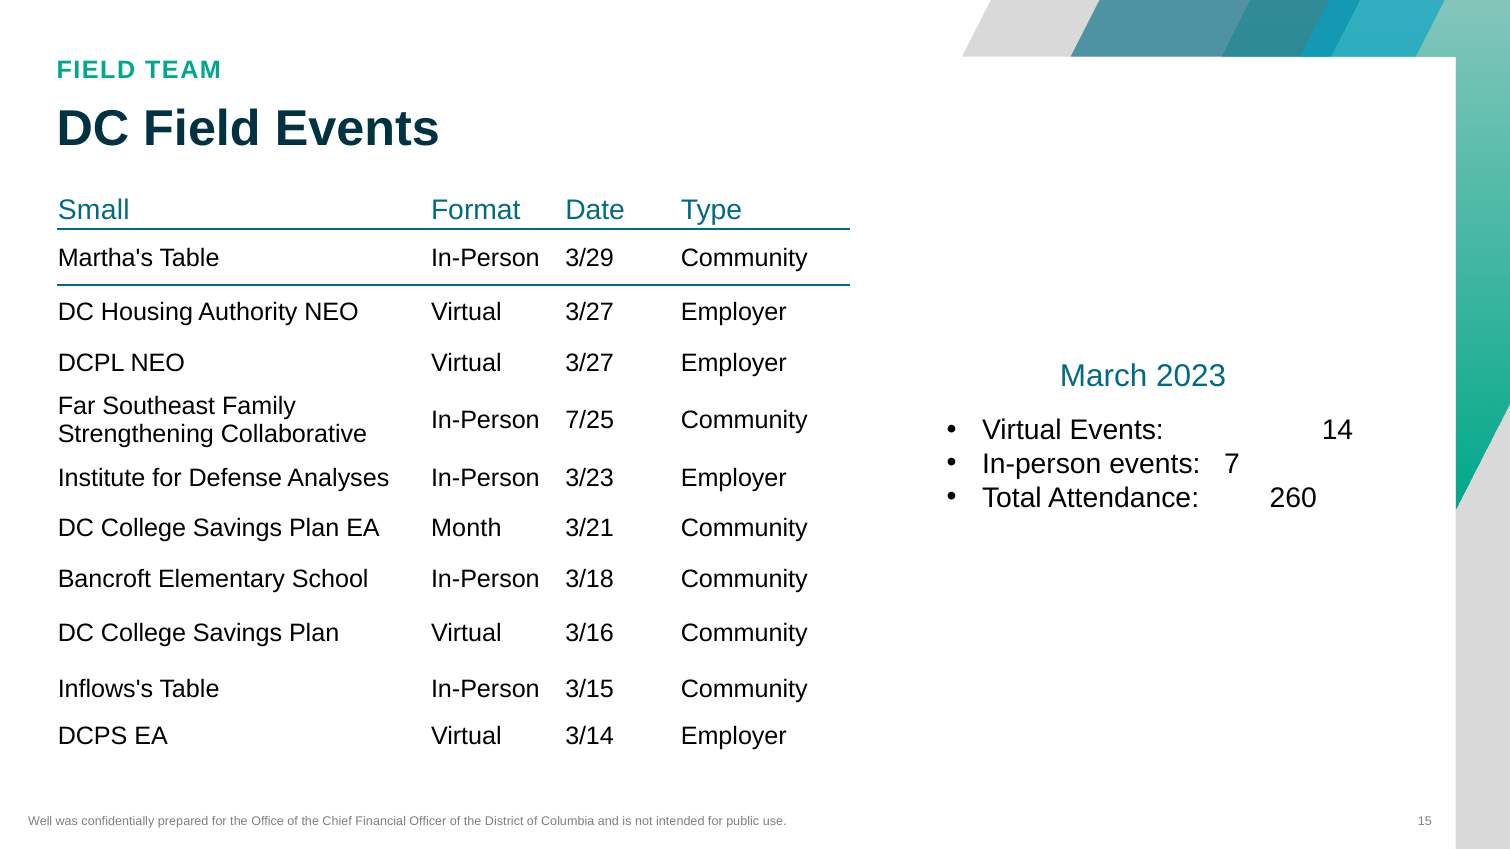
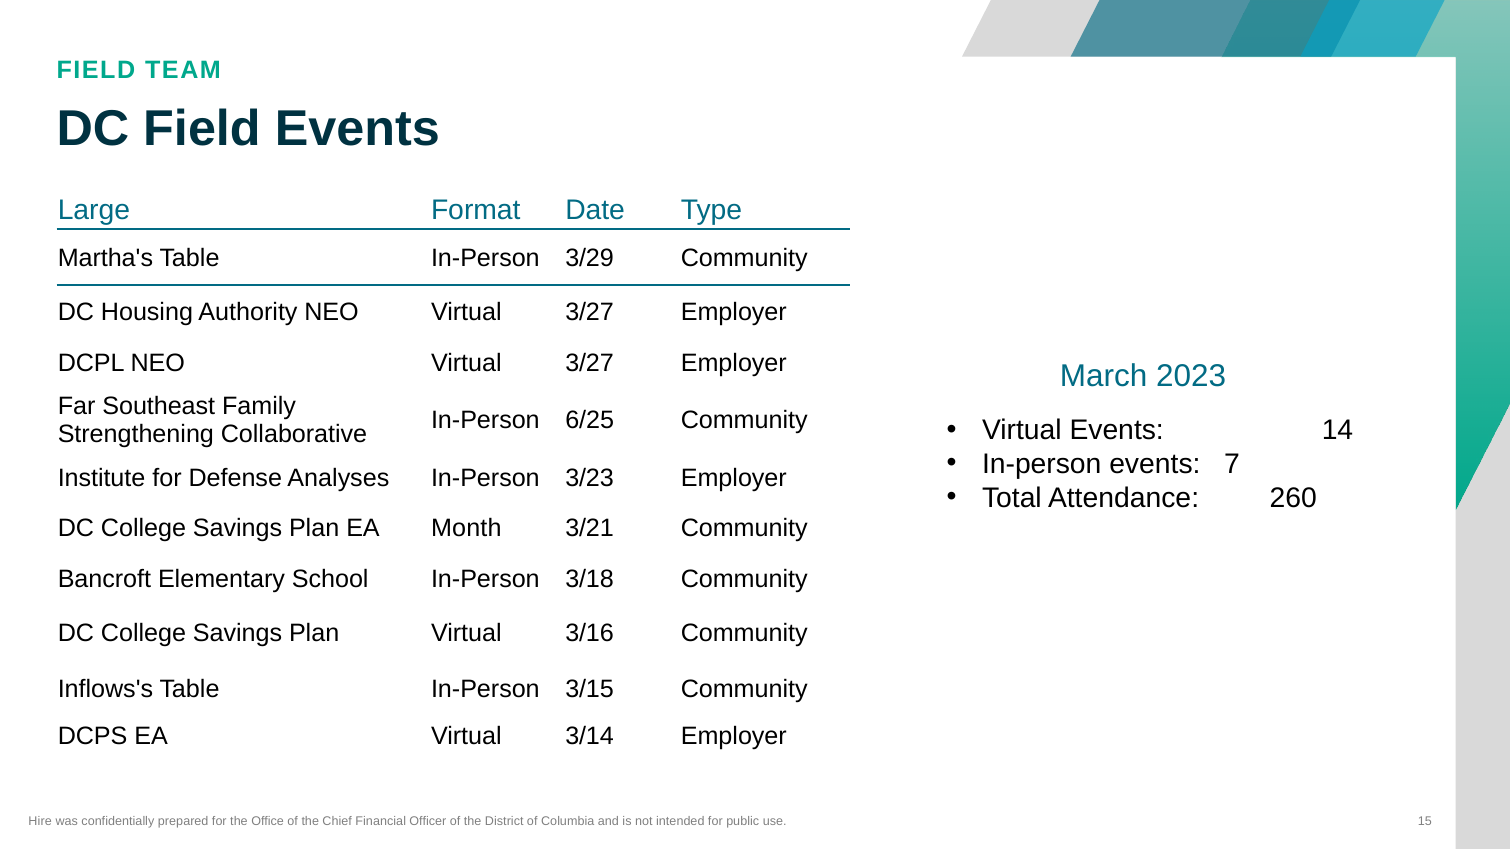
Small: Small -> Large (94, 211)
7/25: 7/25 -> 6/25 (590, 420)
Well: Well -> Hire (40, 821)
